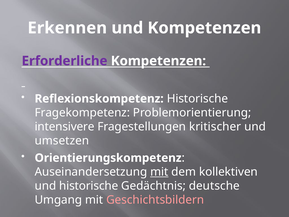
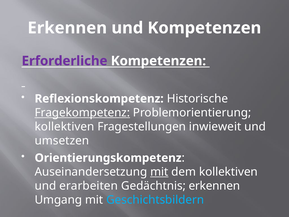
Fragekompetenz underline: none -> present (82, 113)
intensivere: intensivere -> kollektiven (64, 127)
kritischer: kritischer -> inwieweit (215, 127)
und historische: historische -> erarbeiten (89, 186)
Gedächtnis deutsche: deutsche -> erkennen (214, 186)
Geschichtsbildern colour: pink -> light blue (155, 200)
